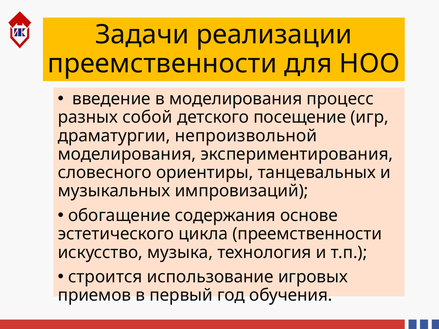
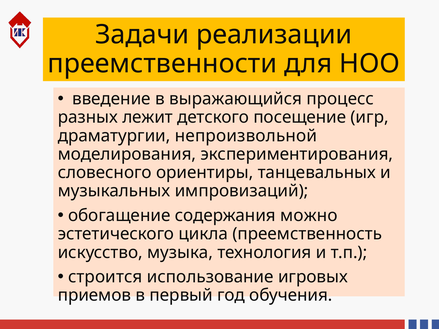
в моделирования: моделирования -> выражающийся (236, 99)
собой: собой -> лежит (148, 117)
основе: основе -> можно (309, 216)
цикла преемственности: преемственности -> преемственность (307, 234)
